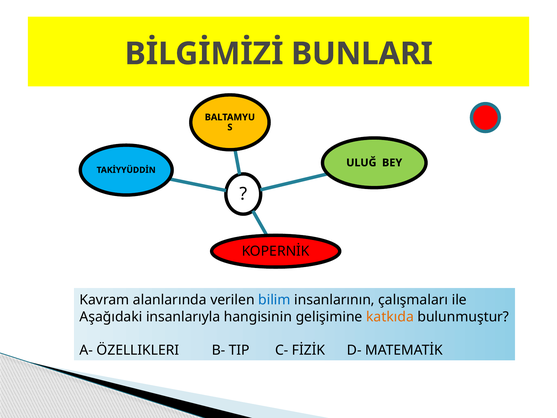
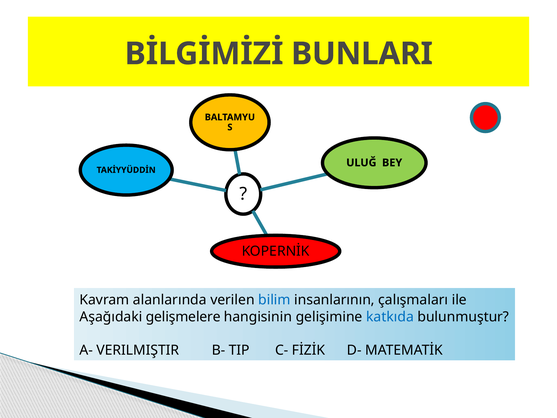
insanlarıyla: insanlarıyla -> gelişmelere (183, 317)
katkıda colour: orange -> blue (390, 317)
ÖZELLIKLERI: ÖZELLIKLERI -> VERILMIŞTIR (138, 350)
